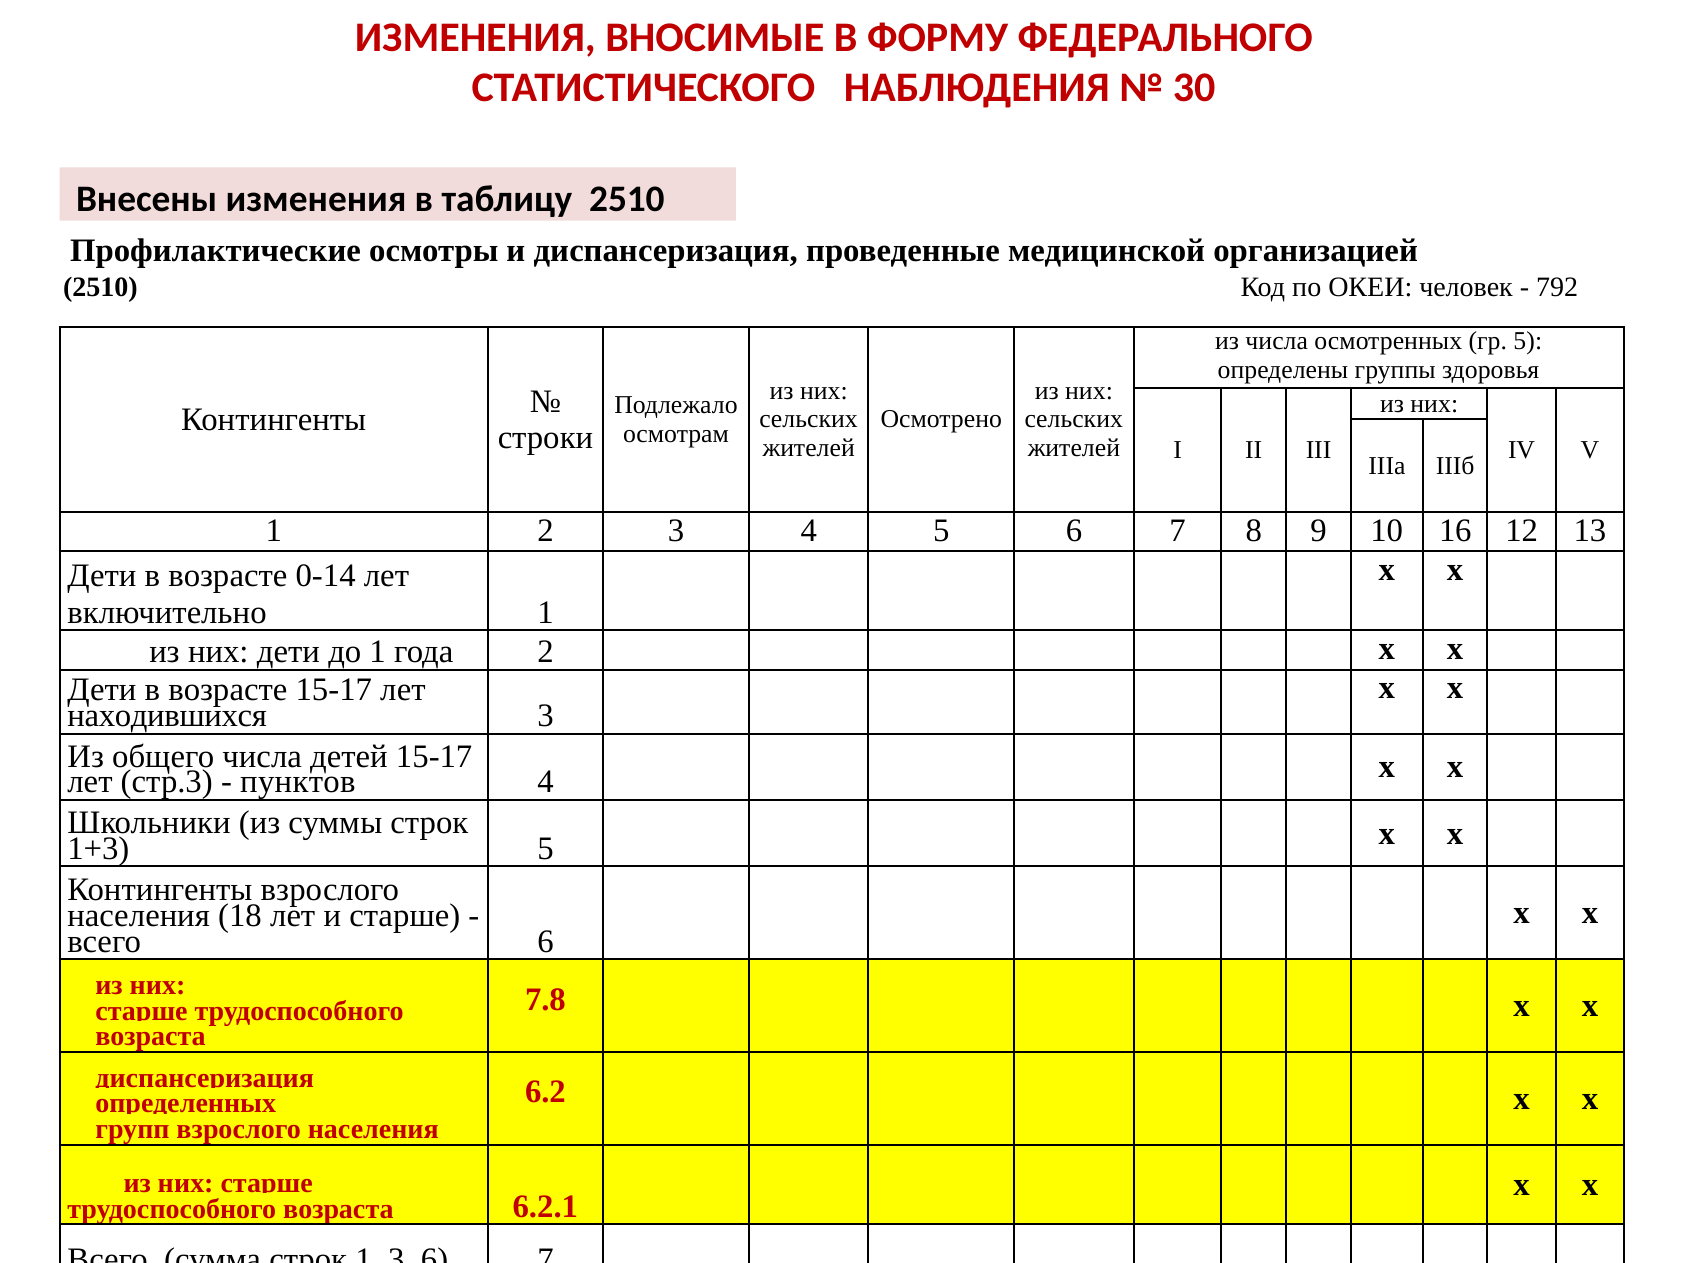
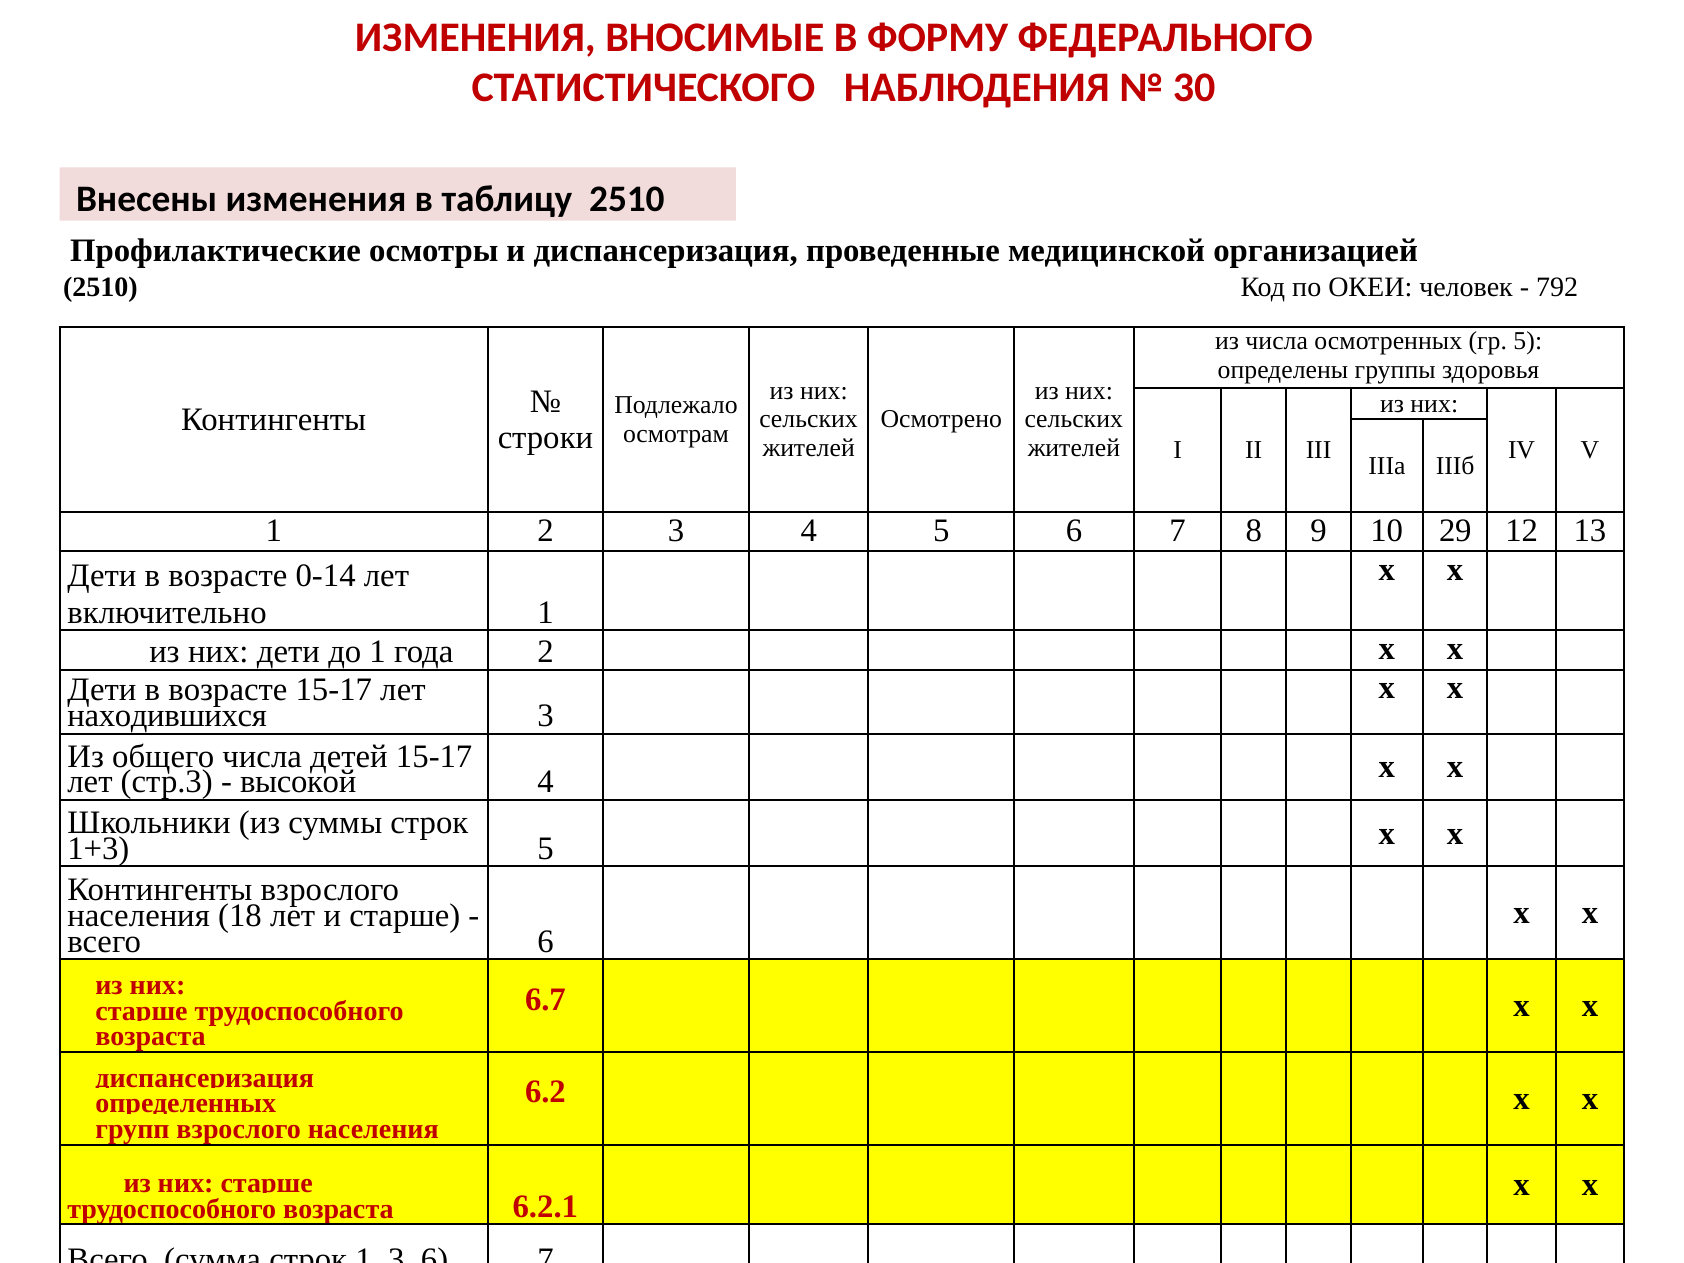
16: 16 -> 29 (1455, 530)
пунктов: пунктов -> высокой (298, 782)
7.8: 7.8 -> 6.7 (545, 999)
